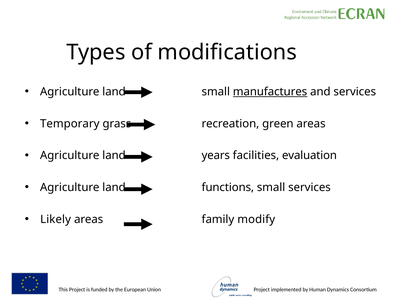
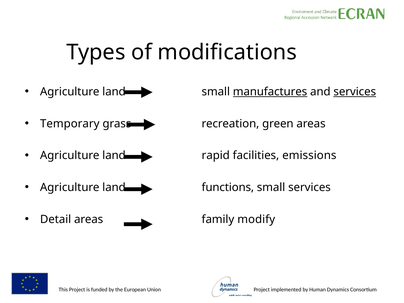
services underline: none -> present (355, 92)
years: years -> rapid (216, 156)
evaluation: evaluation -> emissions (309, 156)
Likely: Likely -> Detail (56, 219)
